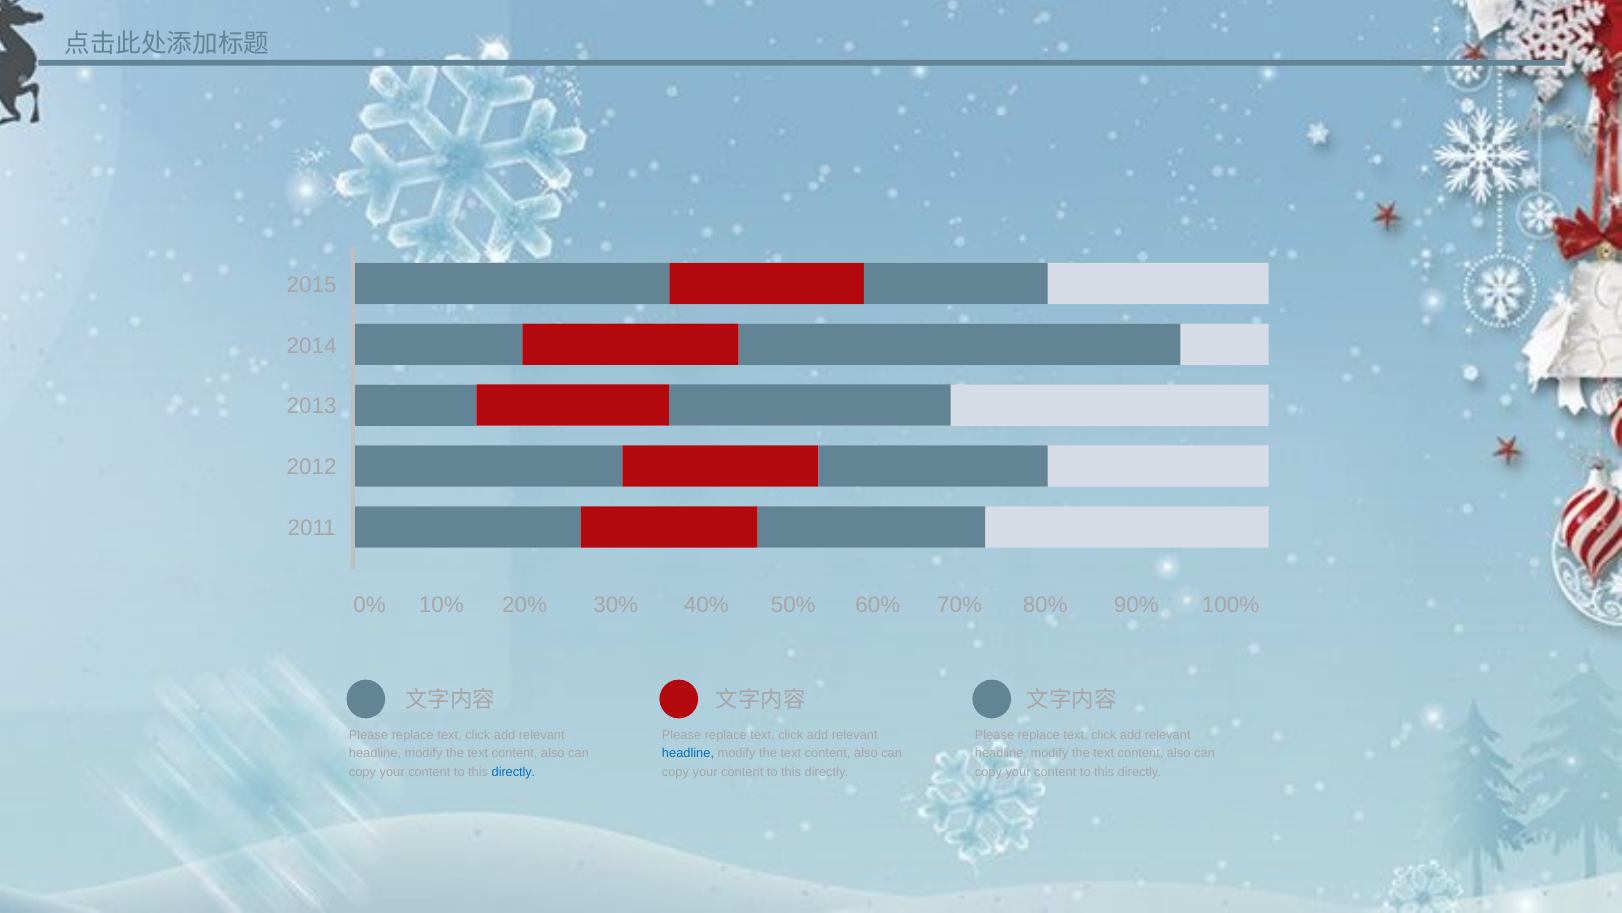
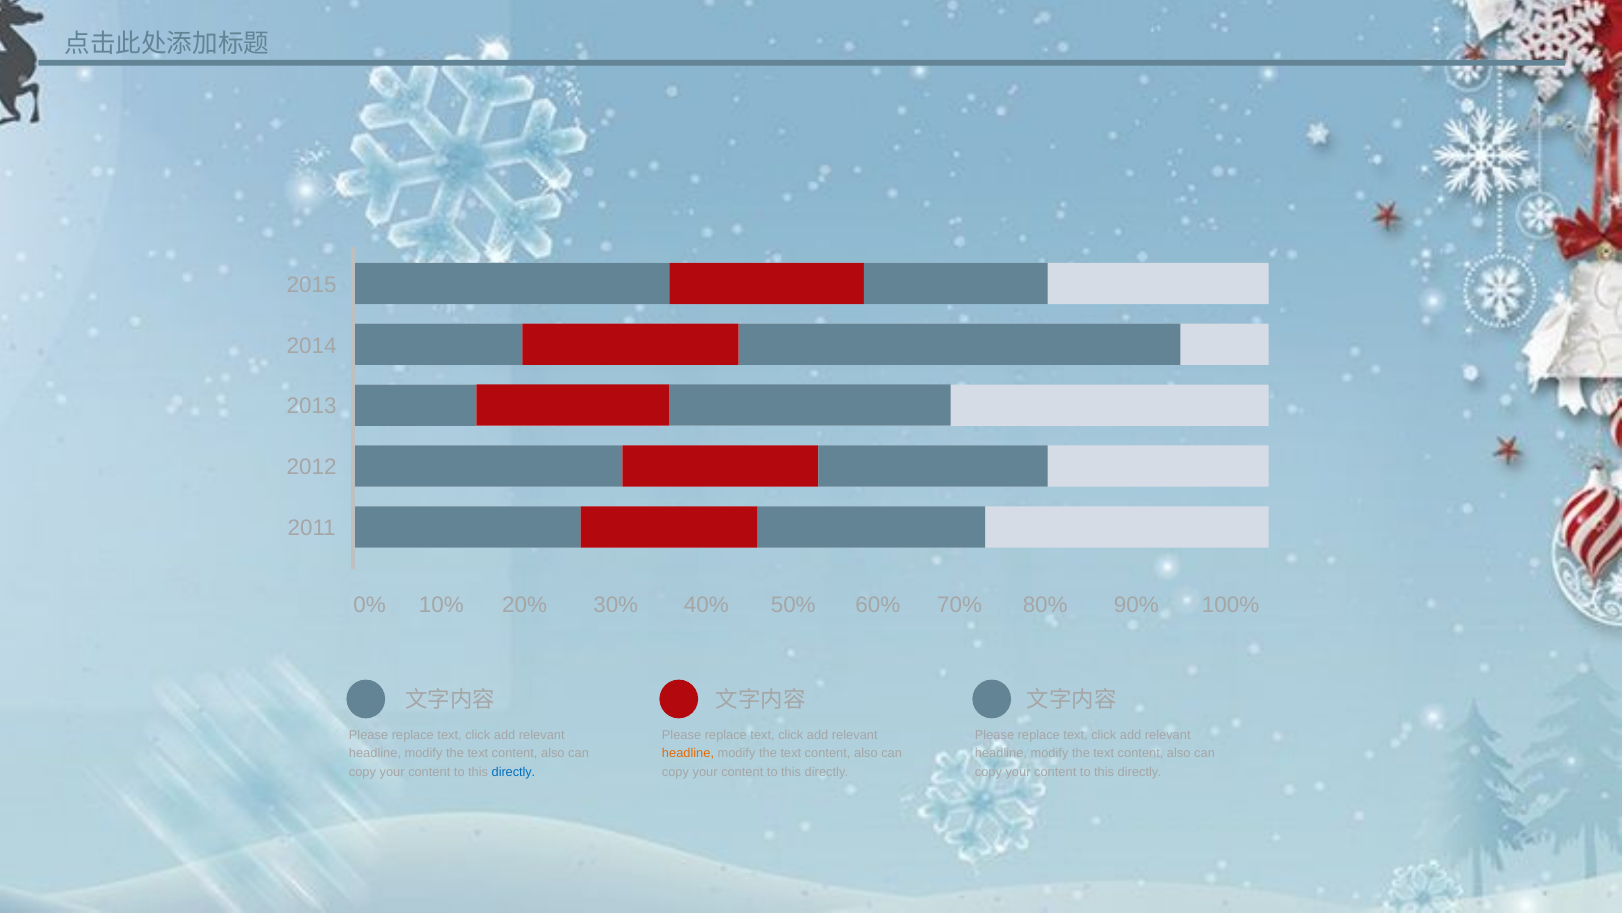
headline colour: blue -> orange (688, 753)
